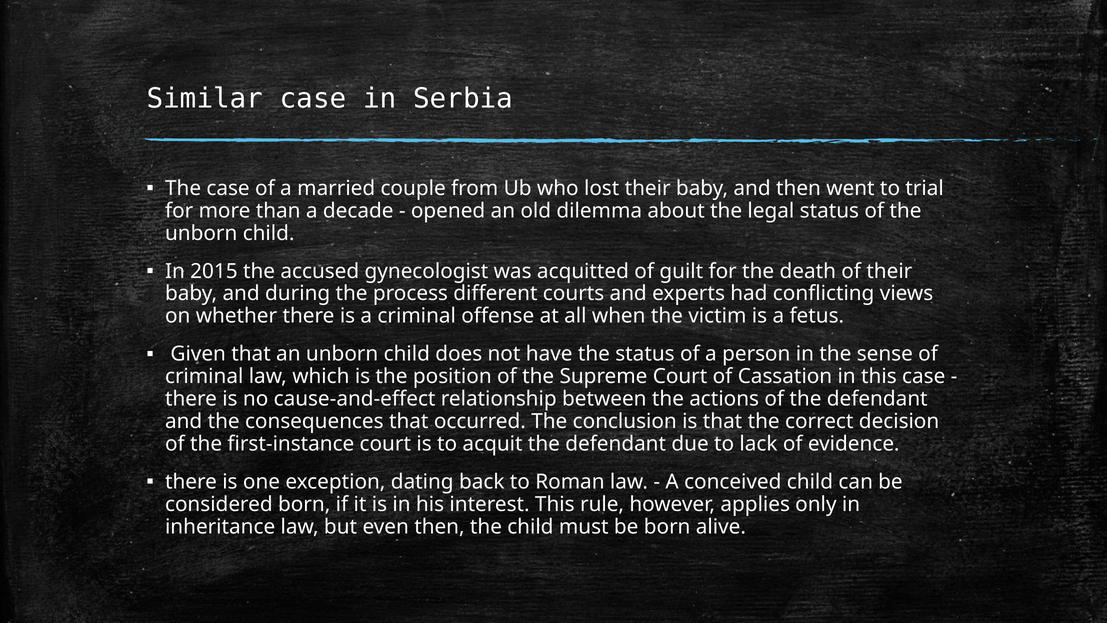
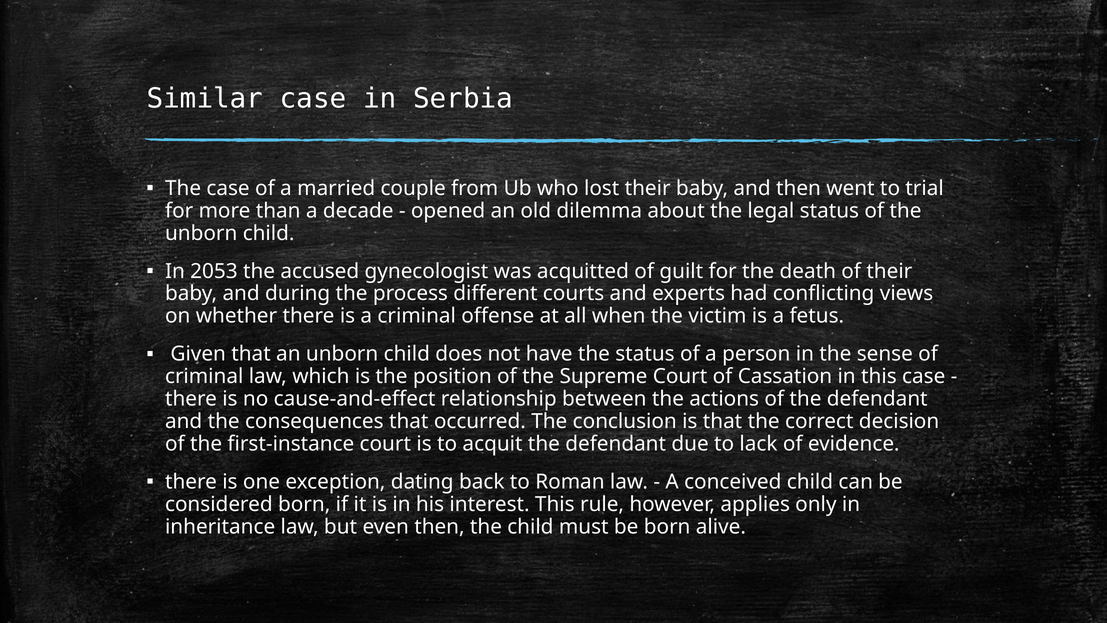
2015: 2015 -> 2053 (214, 271)
